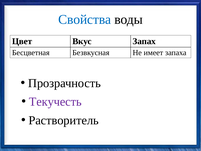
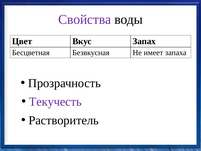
Свойства colour: blue -> purple (85, 20)
